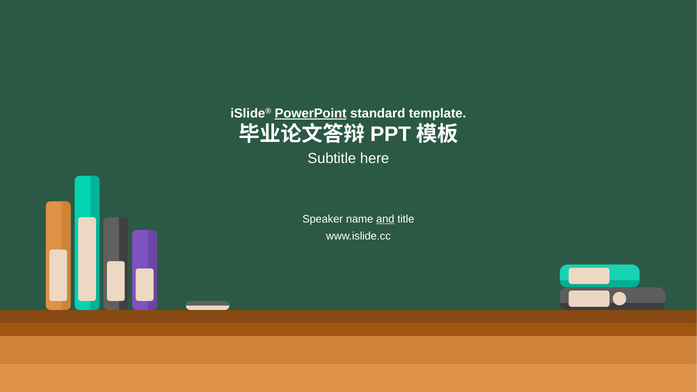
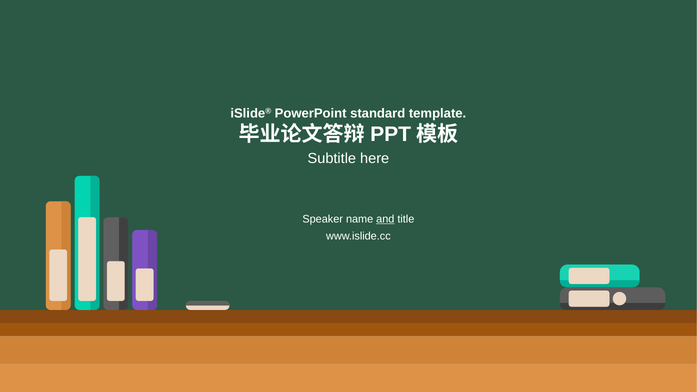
PowerPoint underline: present -> none (311, 113)
